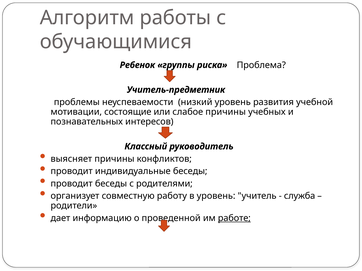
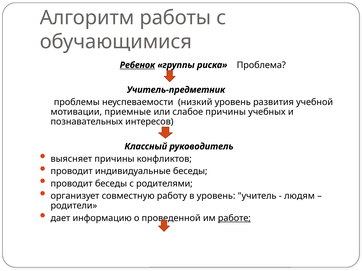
Ребенок underline: none -> present (137, 65)
состоящие: состоящие -> приемные (128, 112)
служба: служба -> людям (299, 196)
